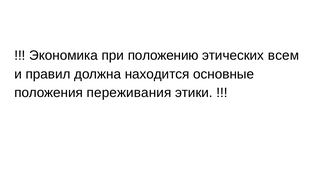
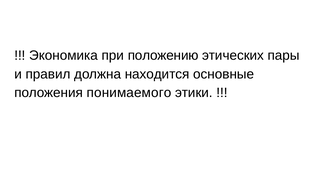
всем: всем -> пары (284, 56)
переживания: переживания -> понимаемого (129, 93)
